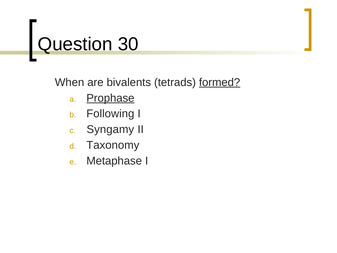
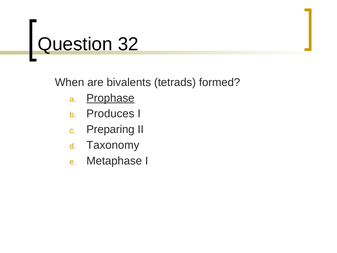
30: 30 -> 32 (128, 44)
formed underline: present -> none (220, 82)
Following: Following -> Produces (110, 114)
Syngamy: Syngamy -> Preparing (110, 129)
